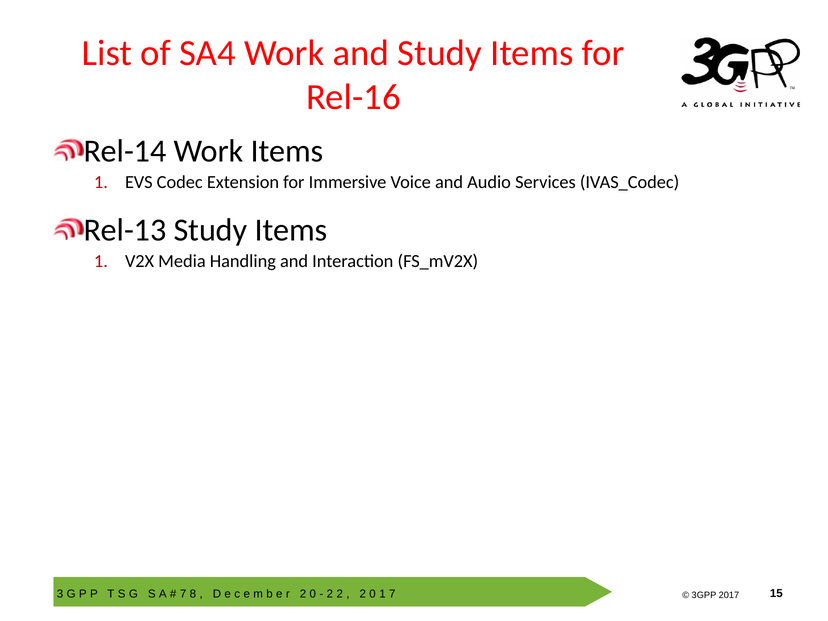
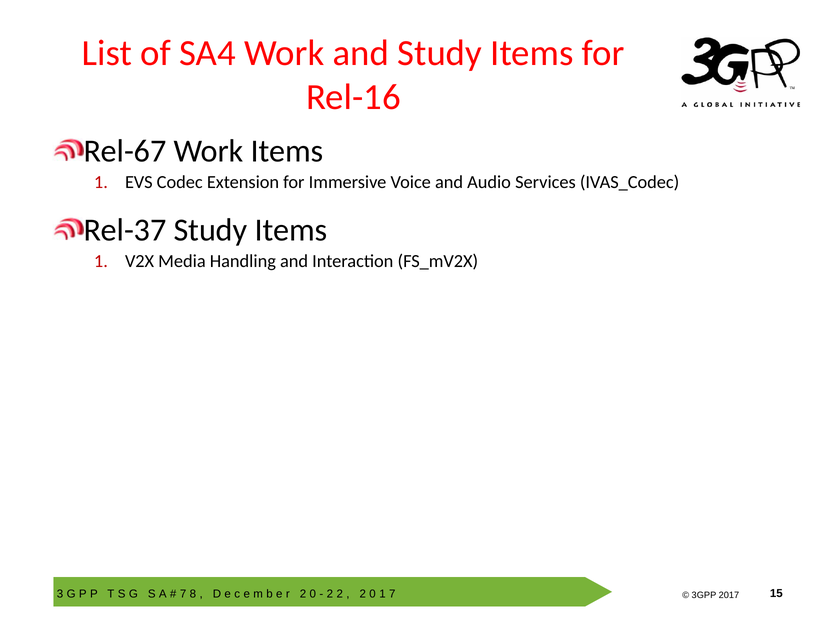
Rel-14: Rel-14 -> Rel-67 (125, 151)
Rel-13: Rel-13 -> Rel-37 (125, 230)
